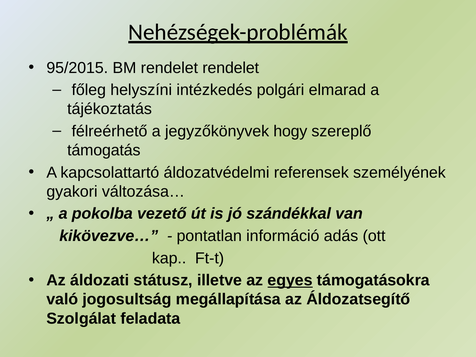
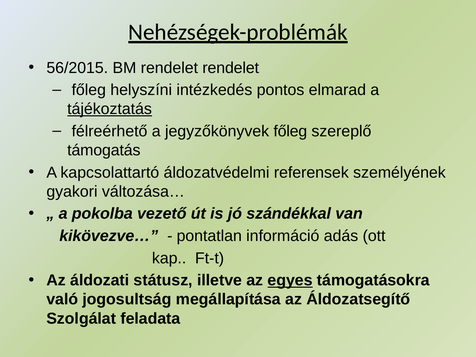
95/2015: 95/2015 -> 56/2015 (77, 68)
polgári: polgári -> pontos (281, 90)
tájékoztatás underline: none -> present (110, 109)
jegyzőkönyvek hogy: hogy -> főleg (290, 131)
